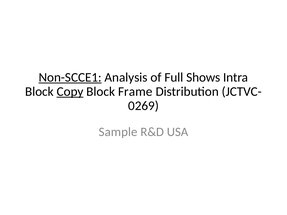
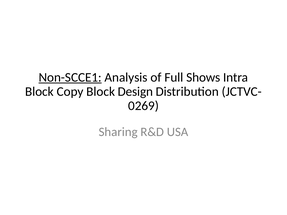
Copy underline: present -> none (70, 92)
Frame: Frame -> Design (135, 92)
Sample: Sample -> Sharing (118, 132)
